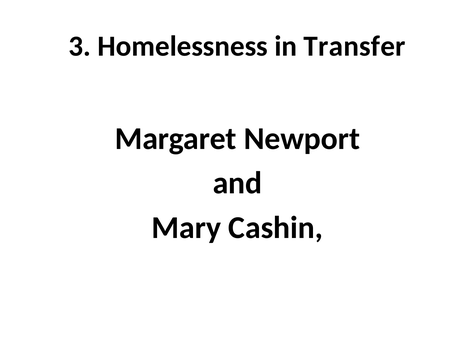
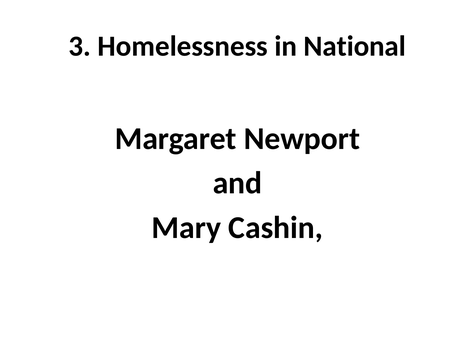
Transfer: Transfer -> National (355, 46)
